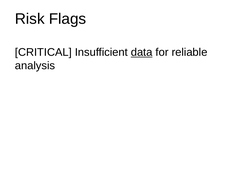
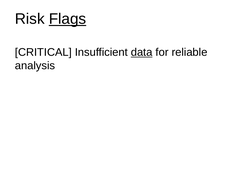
Flags underline: none -> present (68, 19)
